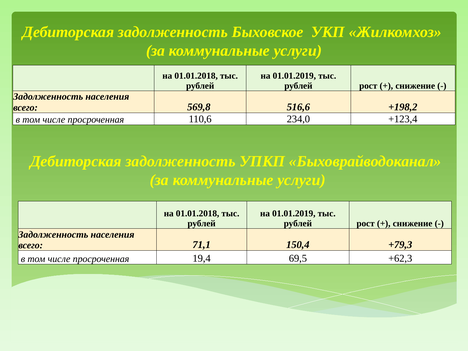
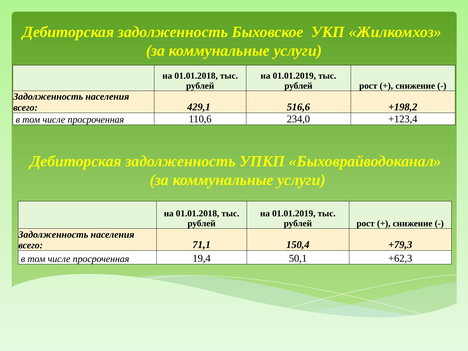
569,8: 569,8 -> 429,1 (199, 107)
69,5: 69,5 -> 50,1 (298, 259)
